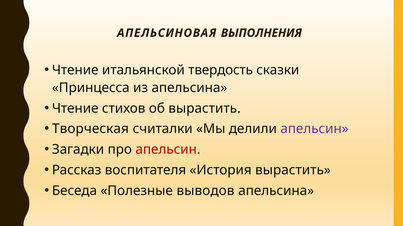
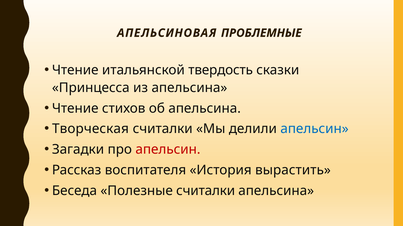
ВЫПОЛНЕНИЯ: ВЫПОЛНЕНИЯ -> ПРОБЛЕМНЫЕ (261, 33)
об вырастить: вырастить -> апельсина (205, 109)
апельсин colour: purple -> blue (314, 129)
Полезные выводов: выводов -> считалки (206, 191)
